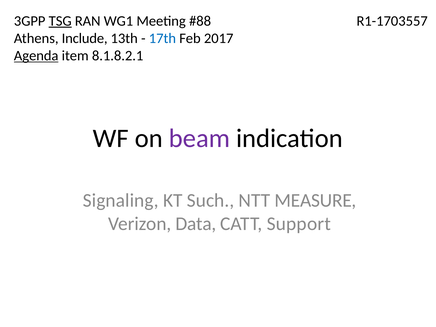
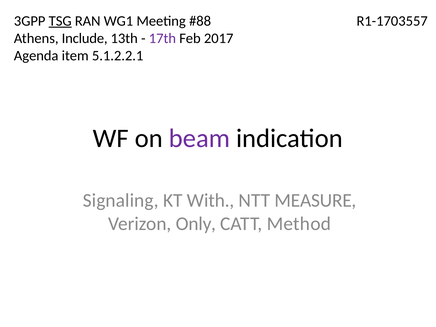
17th colour: blue -> purple (162, 38)
Agenda underline: present -> none (36, 56)
8.1.8.2.1: 8.1.8.2.1 -> 5.1.2.2.1 (118, 56)
Such: Such -> With (211, 200)
Data: Data -> Only (196, 224)
Support: Support -> Method (299, 224)
